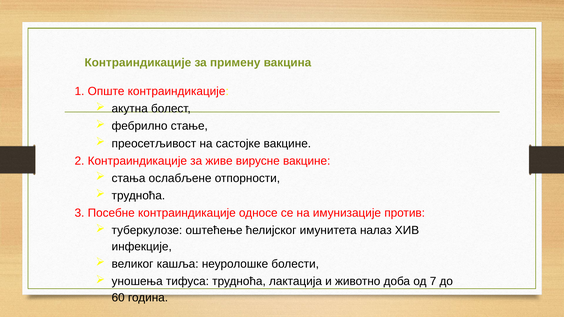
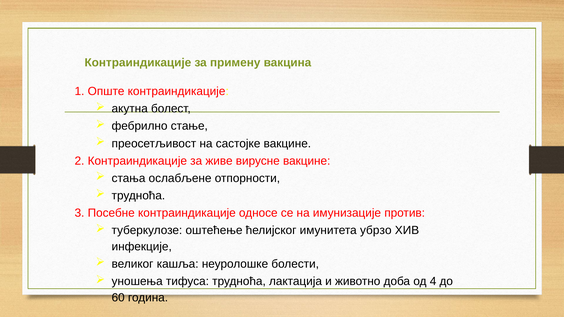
налаз: налаз -> убрзо (376, 231)
7: 7 -> 4 (433, 282)
